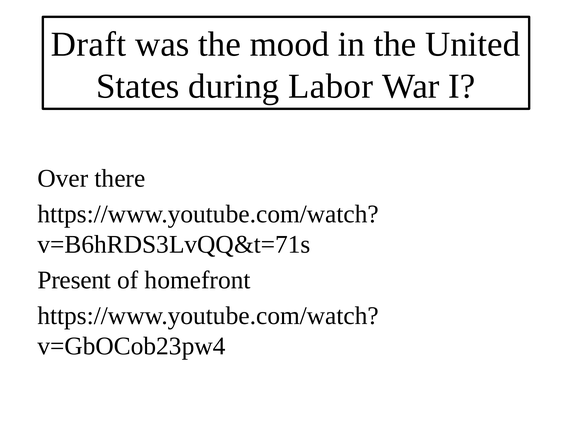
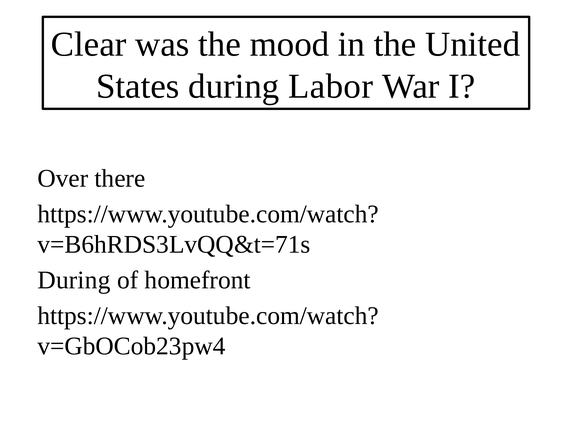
Draft: Draft -> Clear (89, 44)
Present: Present -> During (74, 280)
